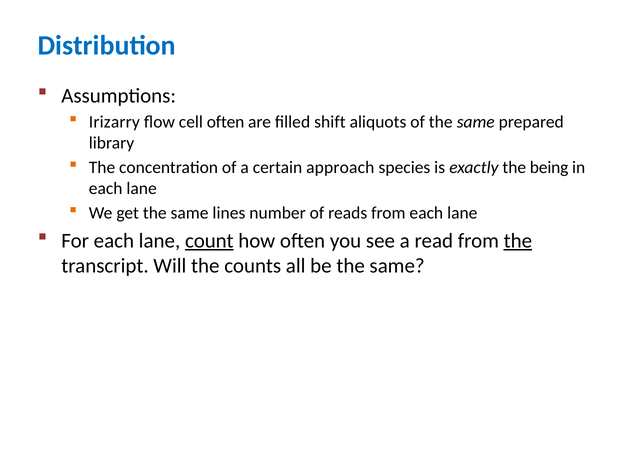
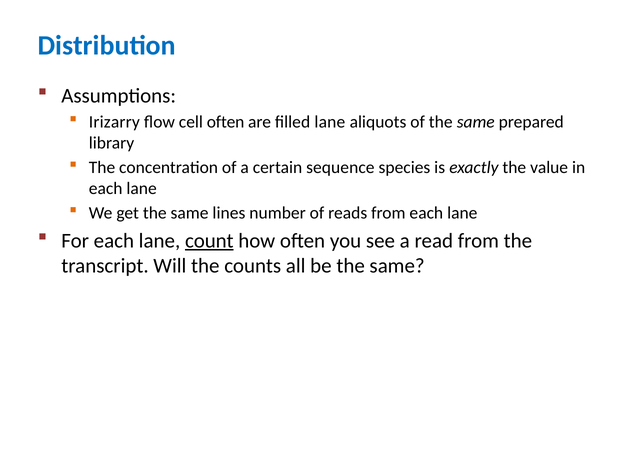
filled shift: shift -> lane (330, 122)
approach: approach -> sequence (340, 168)
being: being -> value (549, 168)
the underline: present -> none (518, 241)
